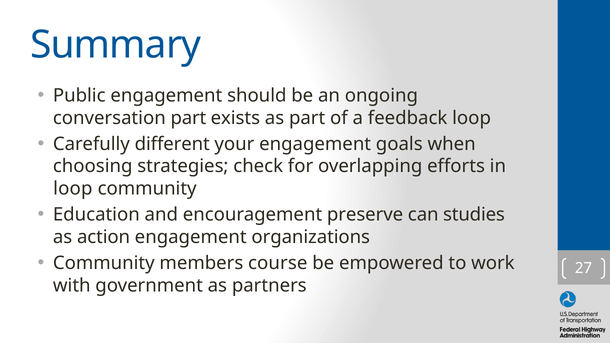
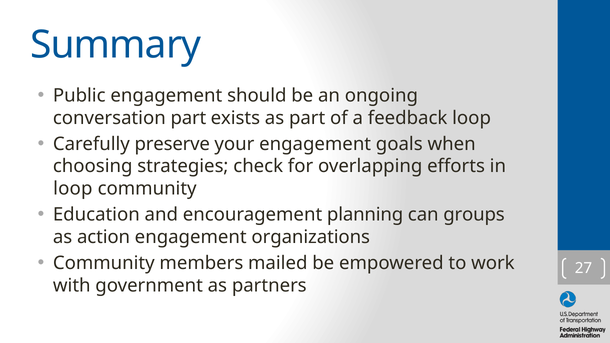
different: different -> preserve (172, 144)
preserve: preserve -> planning (365, 215)
studies: studies -> groups (474, 215)
course: course -> mailed (278, 263)
